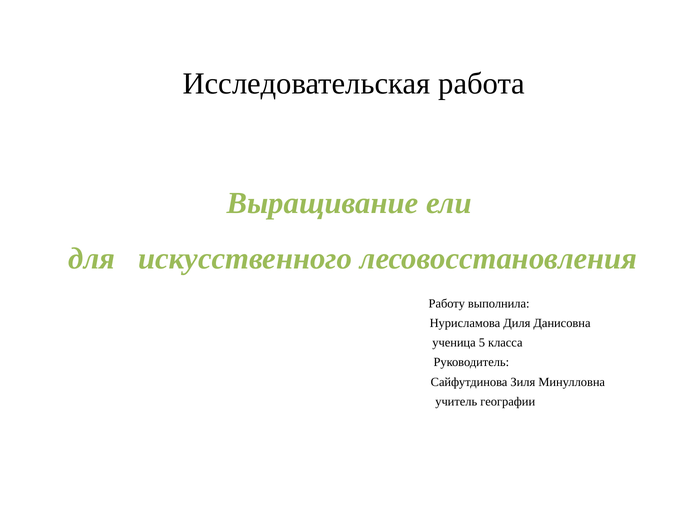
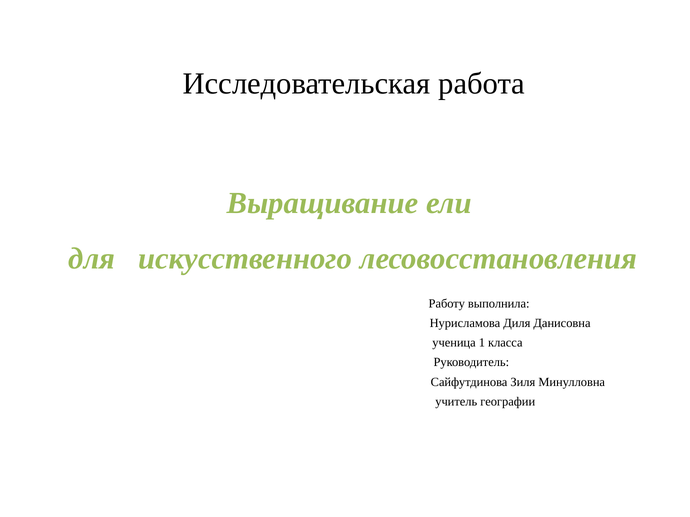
5: 5 -> 1 (482, 343)
